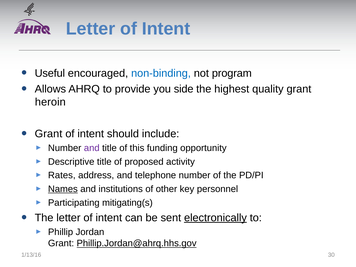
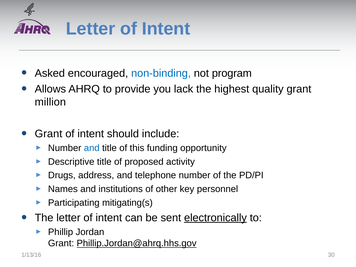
Useful: Useful -> Asked (50, 73)
side: side -> lack (184, 89)
heroin: heroin -> million (50, 102)
and colour: purple -> blue (92, 148)
Rates: Rates -> Drugs (62, 175)
Names underline: present -> none (63, 189)
